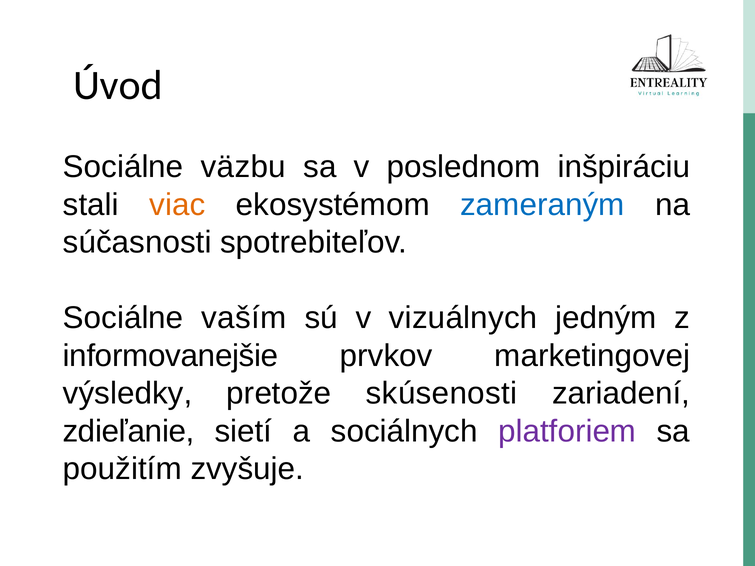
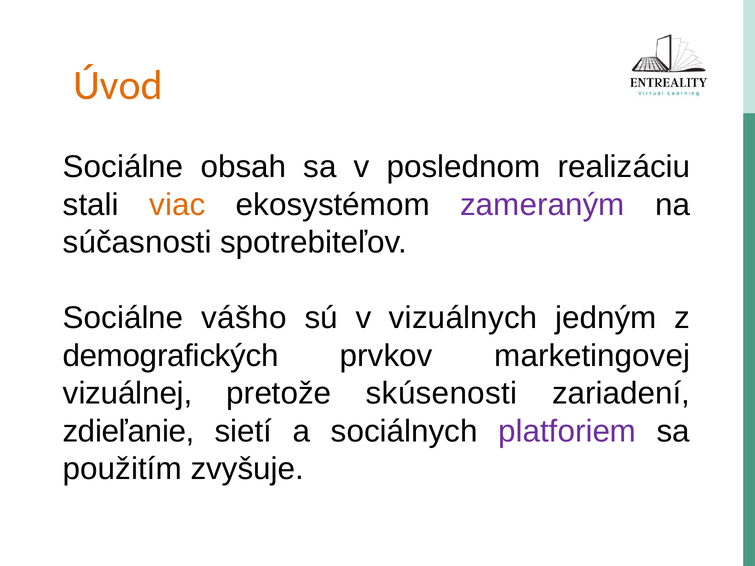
Úvod colour: black -> orange (118, 85)
väzbu: väzbu -> obsah (244, 167)
inšpiráciu: inšpiráciu -> realizáciu (624, 167)
zameraným colour: blue -> purple (542, 205)
vaším: vaším -> vášho (244, 318)
informovanejšie: informovanejšie -> demografických (171, 356)
výsledky: výsledky -> vizuálnej (128, 394)
